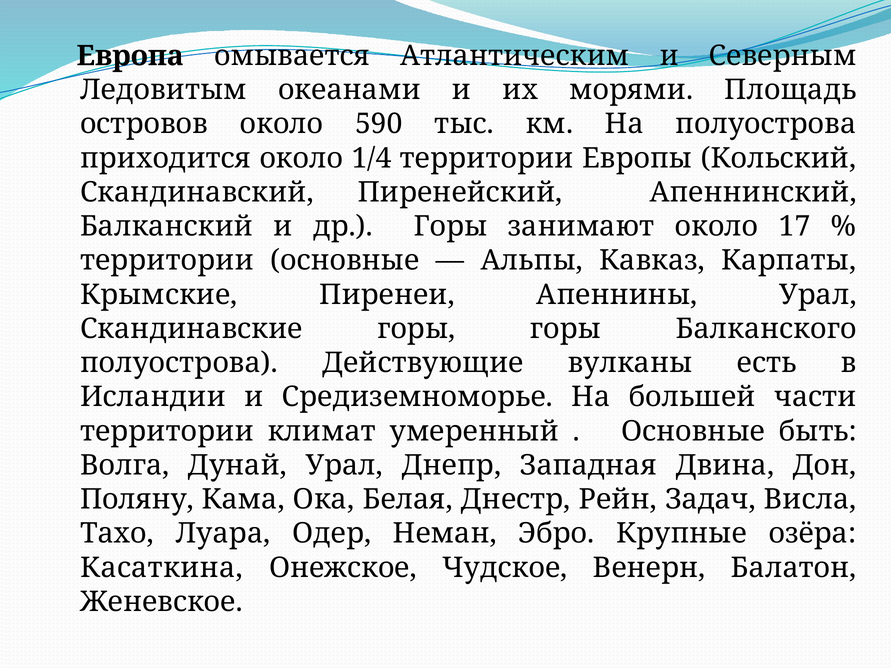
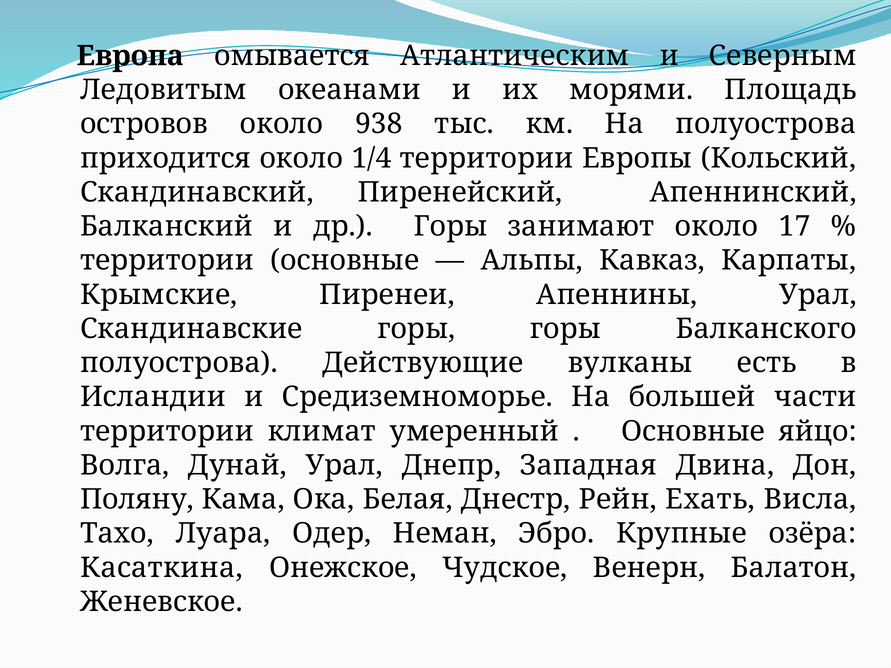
590: 590 -> 938 (379, 124)
быть: быть -> яйцо (818, 431)
Задач: Задач -> Ехать (710, 500)
